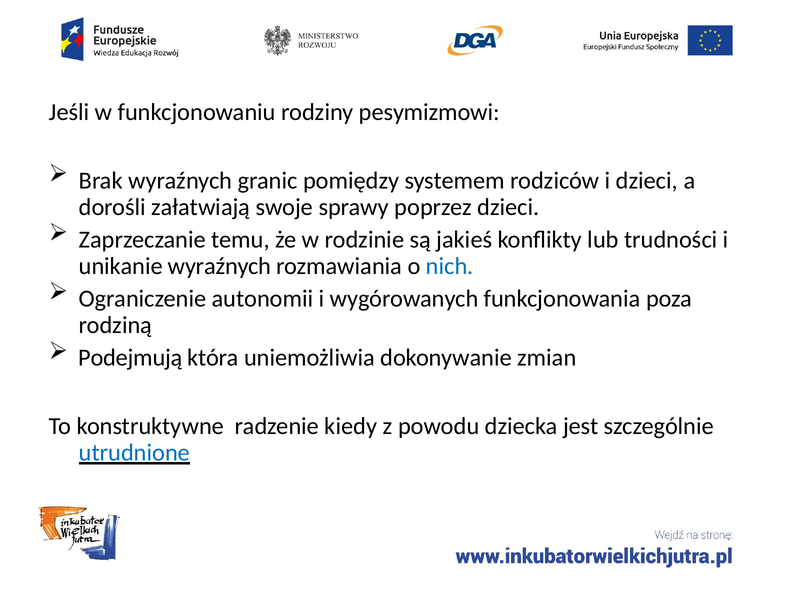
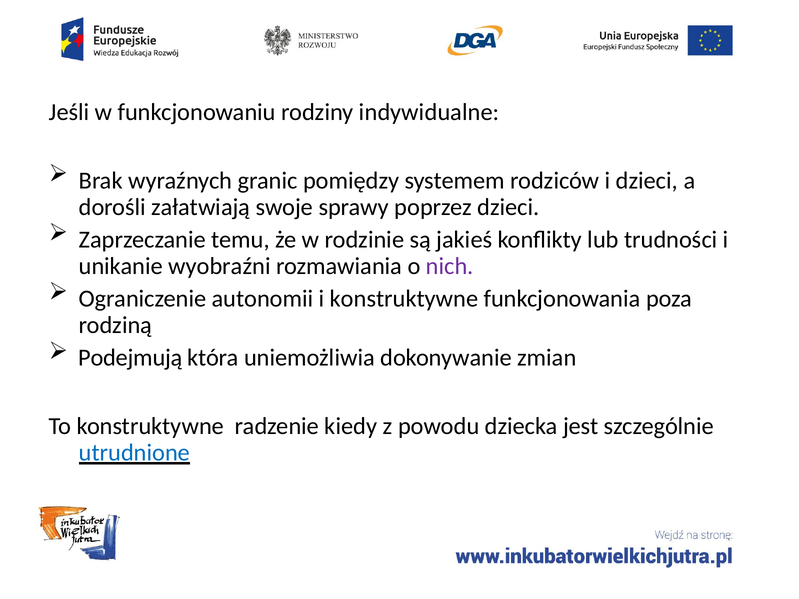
pesymizmowi: pesymizmowi -> indywidualne (429, 112)
unikanie wyraźnych: wyraźnych -> wyobraźni (219, 266)
nich colour: blue -> purple (450, 266)
i wygórowanych: wygórowanych -> konstruktywne (404, 299)
